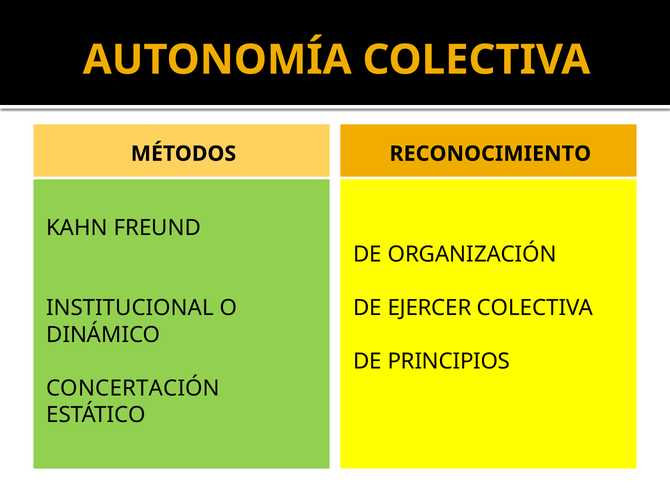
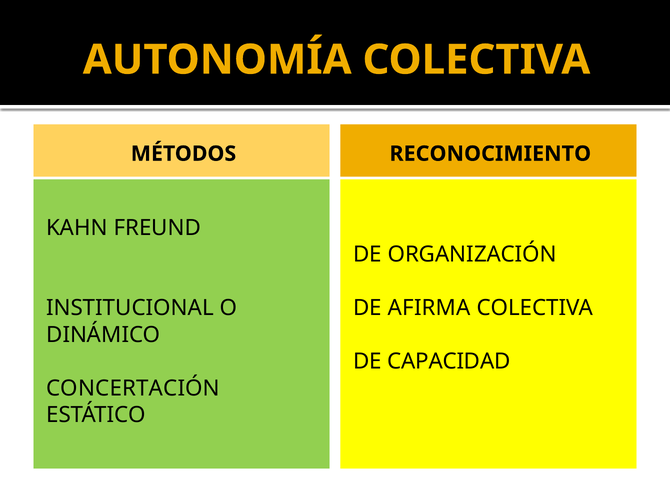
EJERCER: EJERCER -> AFIRMA (429, 308)
PRINCIPIOS: PRINCIPIOS -> CAPACIDAD (449, 362)
